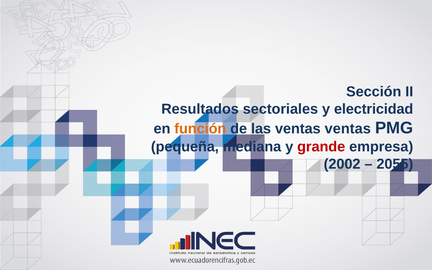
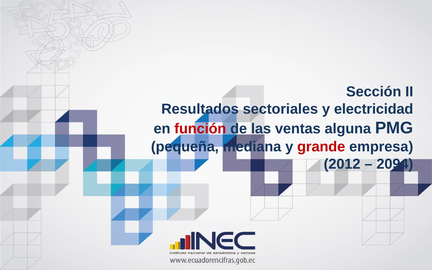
función colour: orange -> red (200, 129)
ventas ventas: ventas -> alguna (348, 129)
2002: 2002 -> 2012 (342, 164)
2055: 2055 -> 2094 (395, 164)
